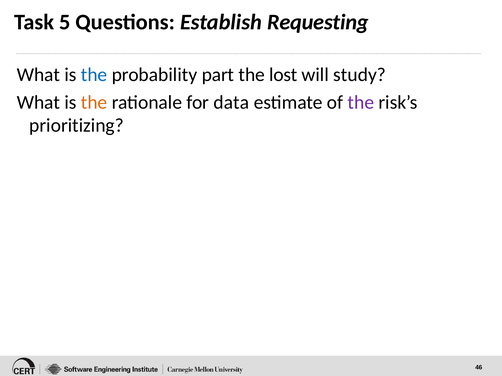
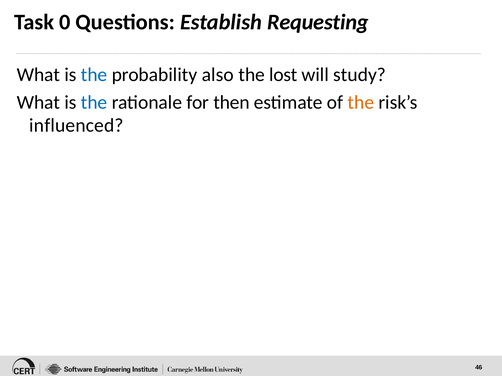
5: 5 -> 0 (65, 22)
part: part -> also (218, 75)
the colour: orange -> blue (94, 103)
data: data -> then (232, 103)
the colour: purple -> orange (361, 103)
prioritizing: prioritizing -> influenced (76, 125)
